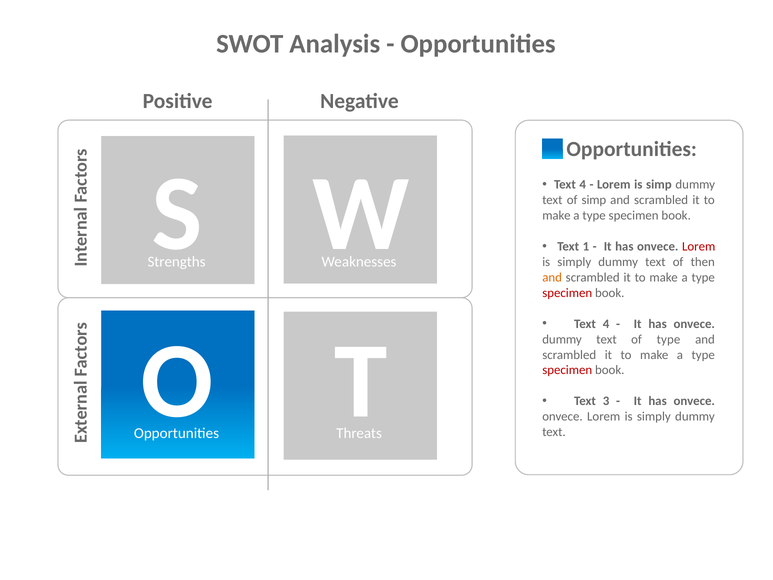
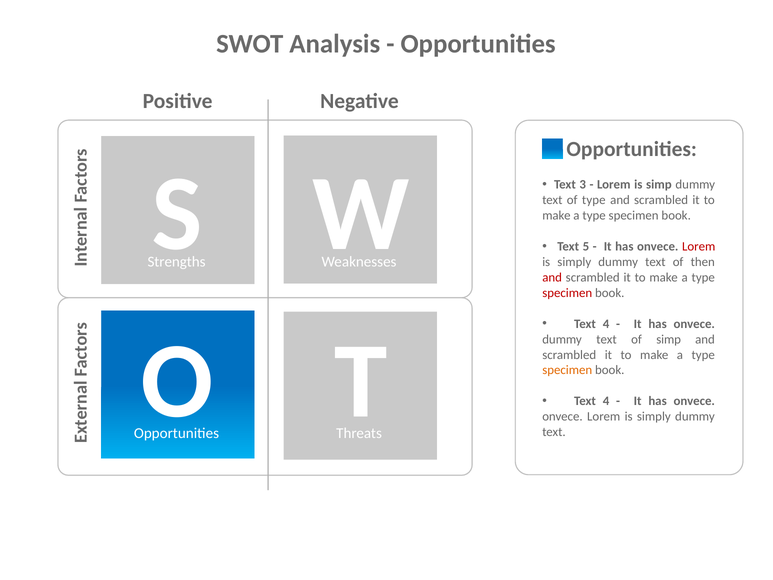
4: 4 -> 3 (583, 185)
of simp: simp -> type (594, 200)
1: 1 -> 5 (586, 246)
and colour: orange -> red (552, 277)
of type: type -> simp (669, 339)
specimen colour: red -> orange (567, 370)
3: 3 -> 4 (606, 401)
